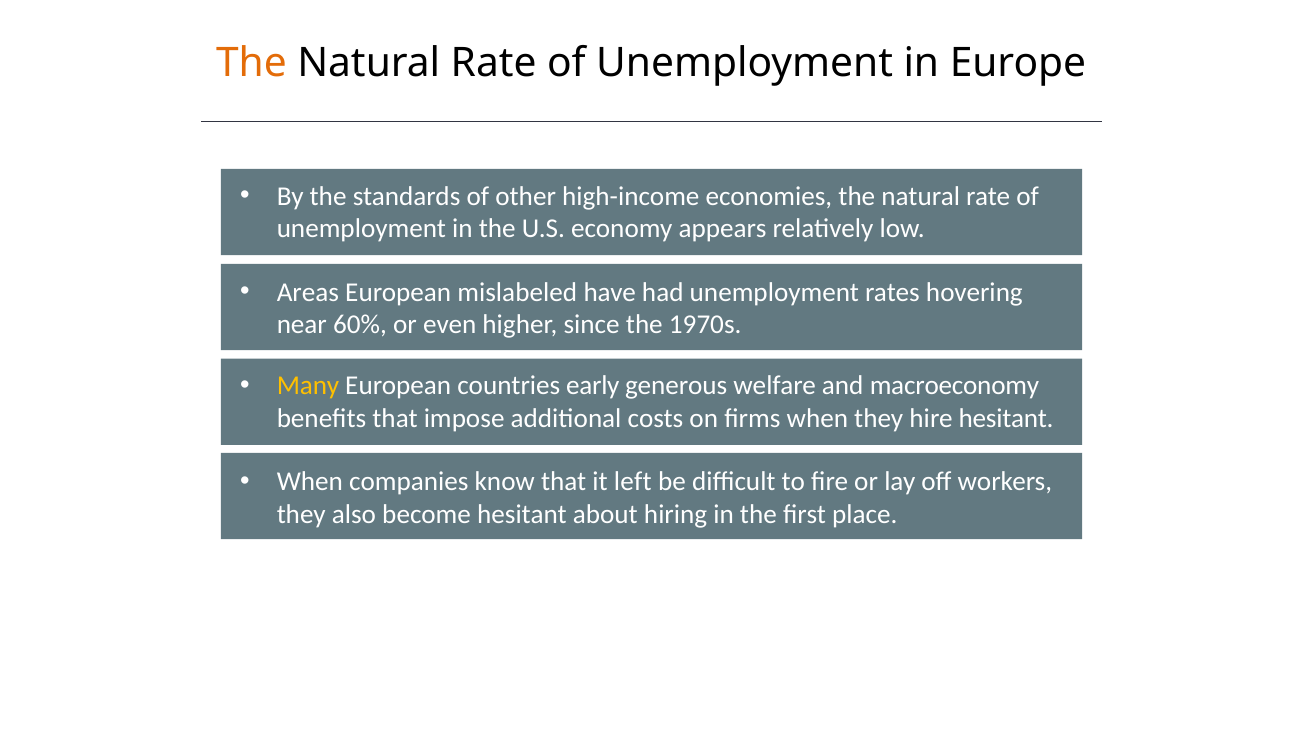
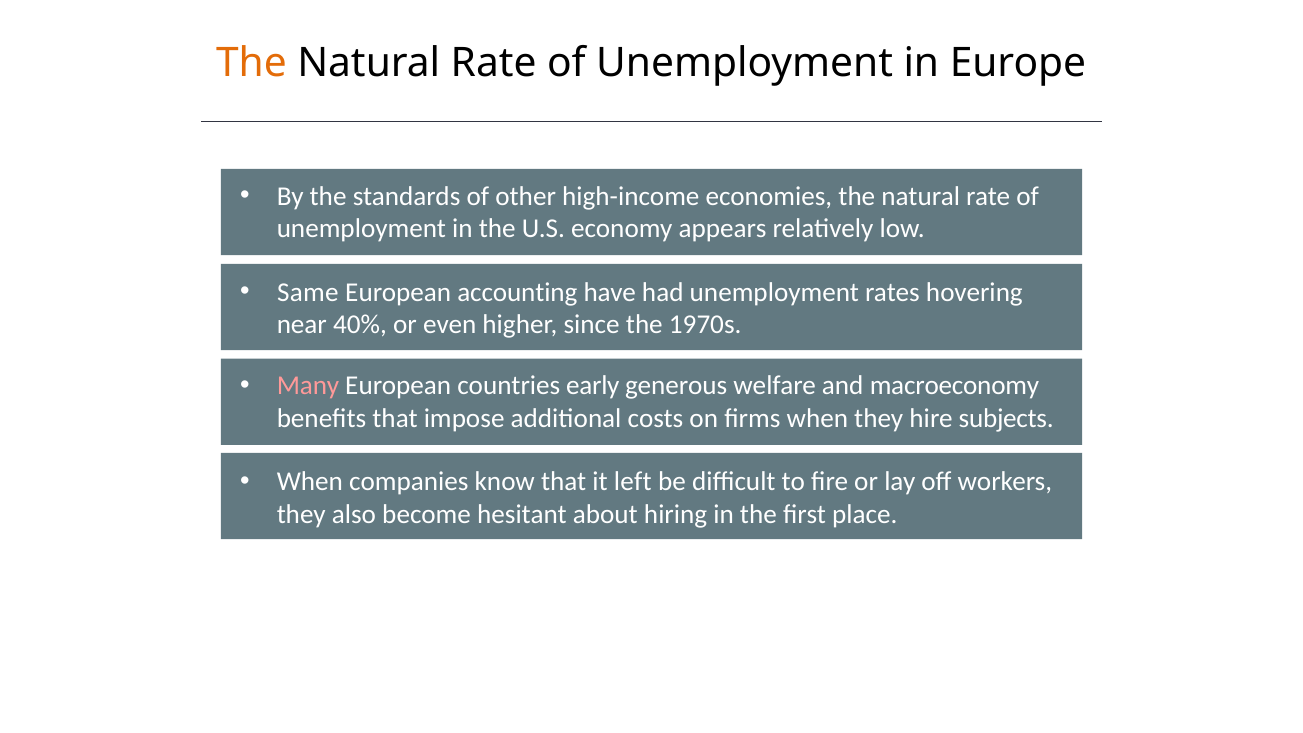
Areas: Areas -> Same (308, 292)
mislabeled: mislabeled -> accounting (517, 292)
60%: 60% -> 40% (360, 325)
Many colour: yellow -> pink (308, 386)
hire hesitant: hesitant -> subjects (1006, 418)
